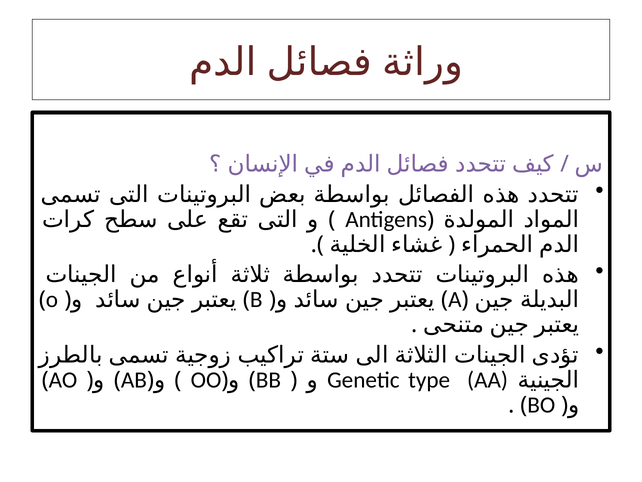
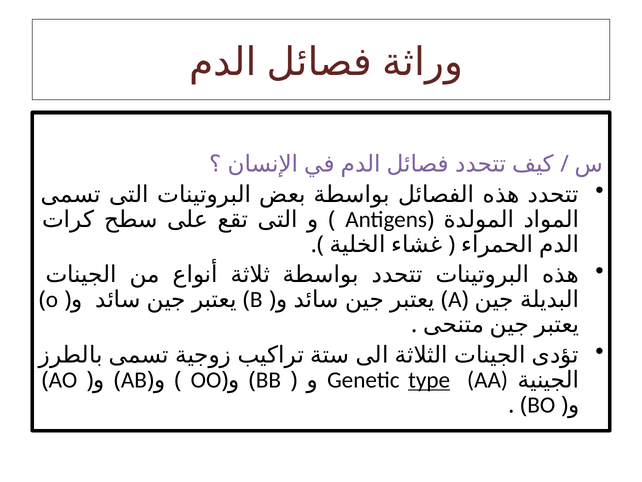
type underline: none -> present (429, 380)
